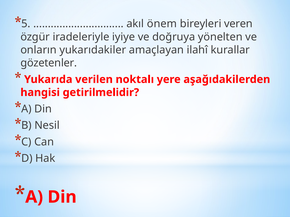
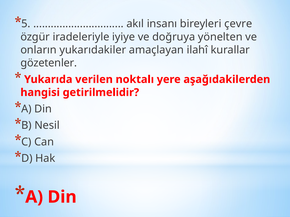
önem: önem -> insanı (162, 24)
veren: veren -> çevre (238, 24)
